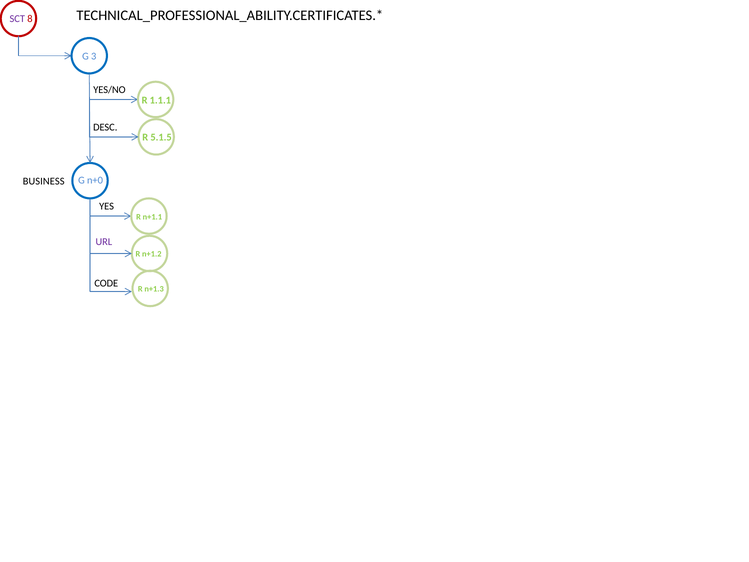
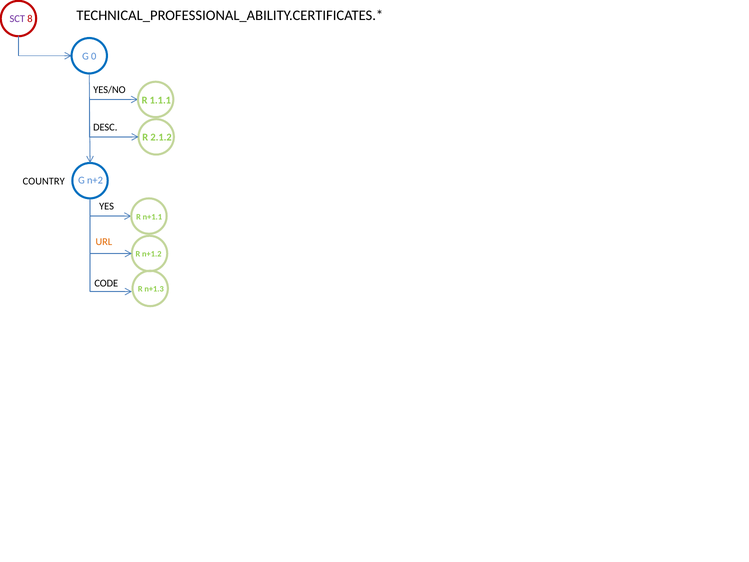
3: 3 -> 0 (94, 56)
5.1.5: 5.1.5 -> 2.1.2 (161, 137)
n+0: n+0 -> n+2 (95, 180)
BUSINESS: BUSINESS -> COUNTRY (44, 181)
URL colour: purple -> orange (104, 242)
